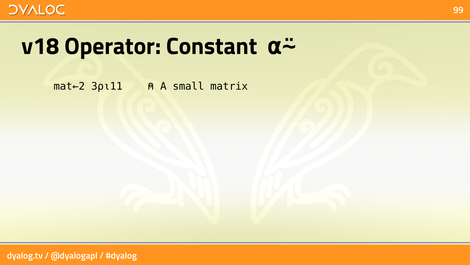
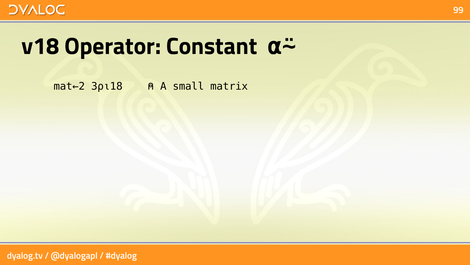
3⍴⍳11: 3⍴⍳11 -> 3⍴⍳18 (107, 86)
